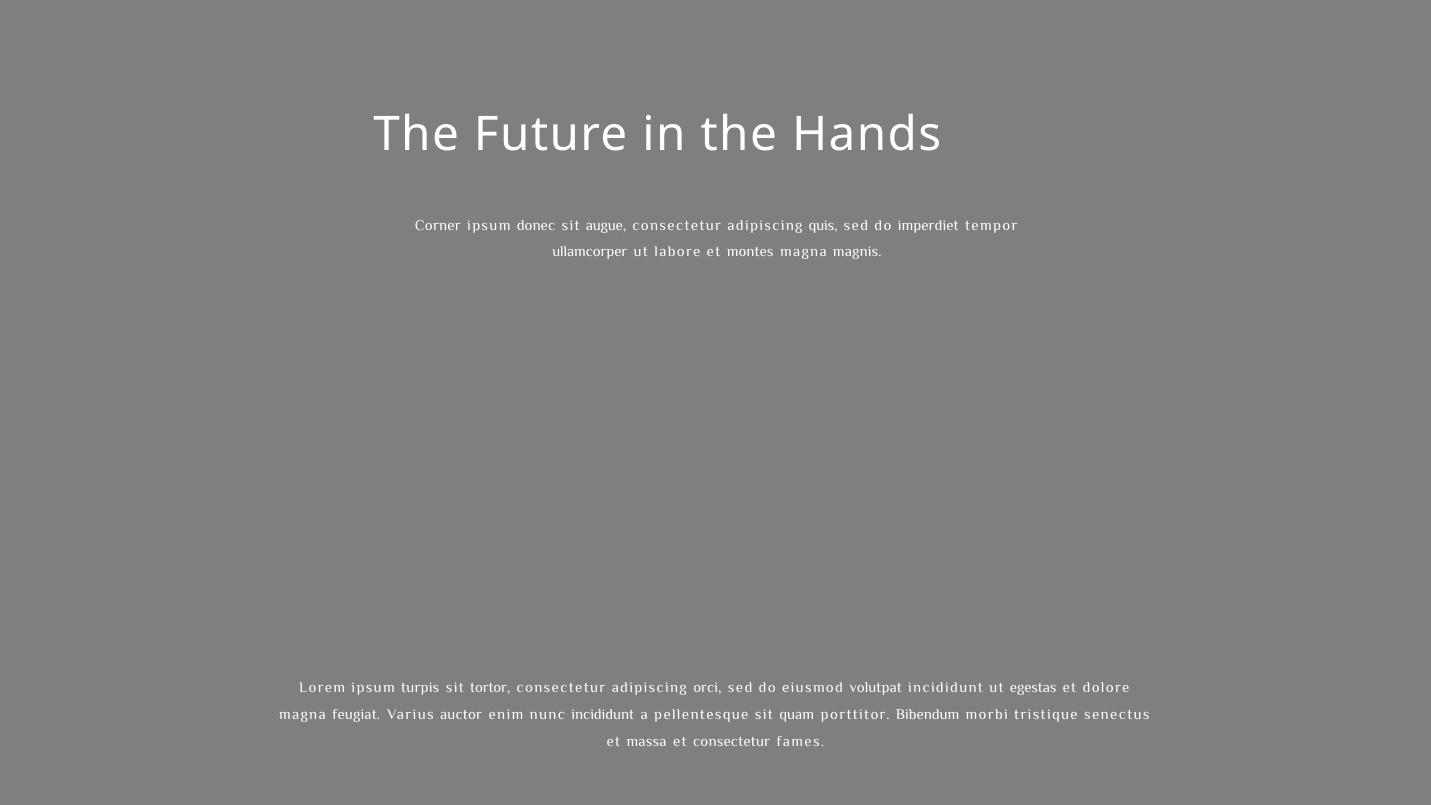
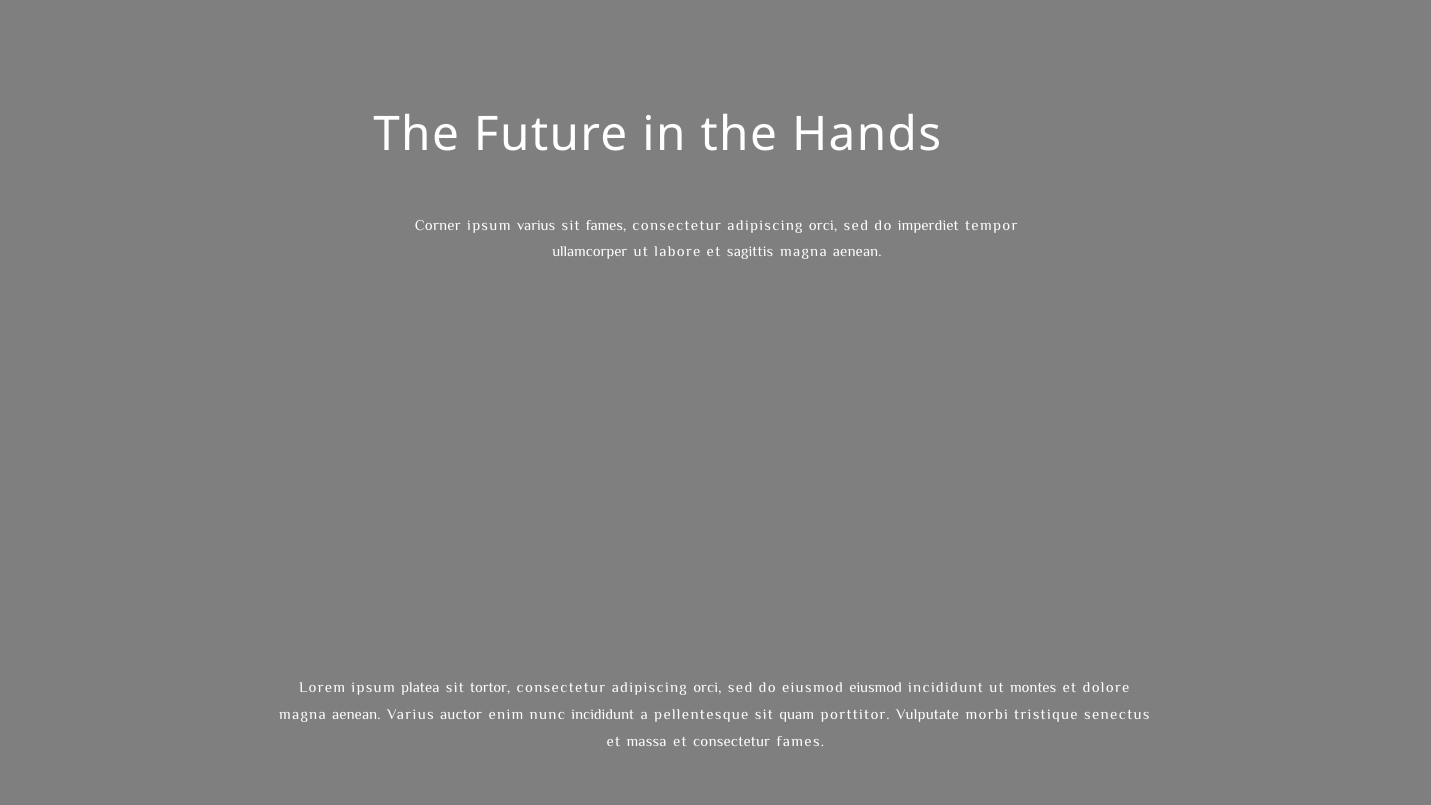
ipsum donec: donec -> varius (536, 225)
sit augue: augue -> fames (606, 225)
quis: quis -> orci (823, 225)
montes: montes -> sagittis (750, 252)
magnis: magnis -> aenean (857, 252)
turpis: turpis -> platea (420, 688)
eiusmod volutpat: volutpat -> eiusmod (876, 688)
egestas: egestas -> montes (1033, 688)
feugiat: feugiat -> aenean (356, 714)
Bibendum: Bibendum -> Vulputate (927, 714)
